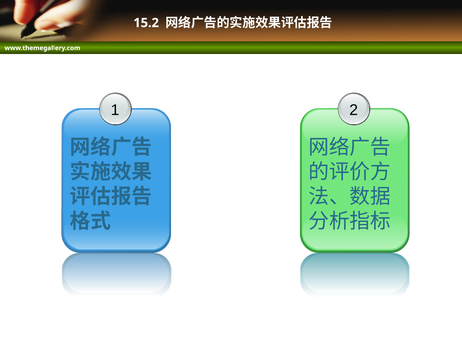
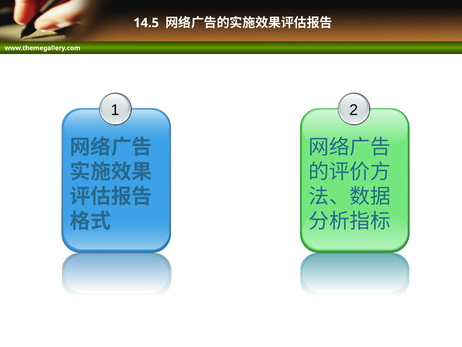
15.2: 15.2 -> 14.5 (146, 23)
